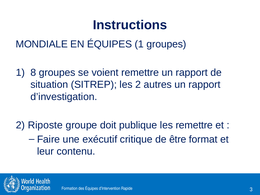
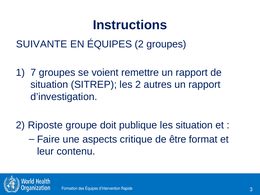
MONDIALE: MONDIALE -> SUIVANTE (42, 44)
ÉQUIPES 1: 1 -> 2 (139, 44)
8: 8 -> 7 (33, 72)
les remettre: remettre -> situation (194, 125)
exécutif: exécutif -> aspects (100, 139)
